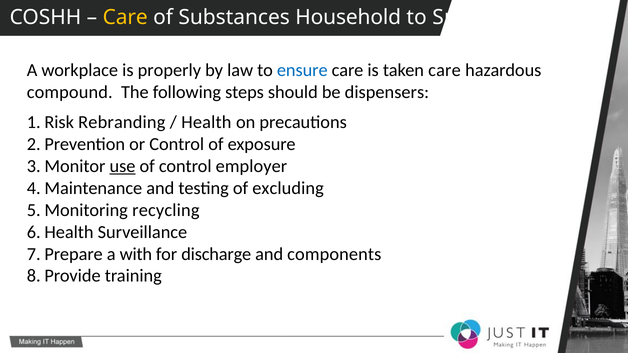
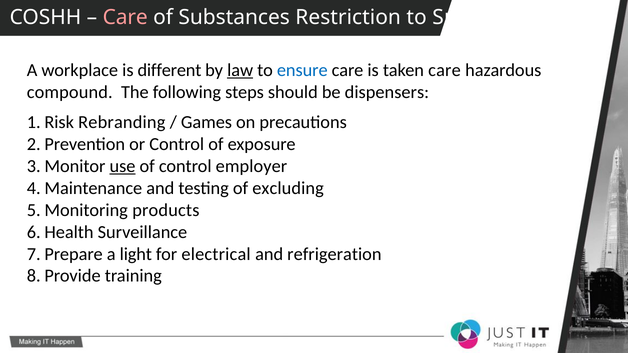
Care colour: yellow -> pink (125, 17)
Household: Household -> Restriction (348, 17)
properly: properly -> different (169, 70)
law underline: none -> present (240, 70)
Health: Health -> Games (206, 122)
recycling: recycling -> products (166, 210)
with: with -> light (136, 254)
discharge: discharge -> electrical (216, 254)
components: components -> refrigeration (334, 254)
